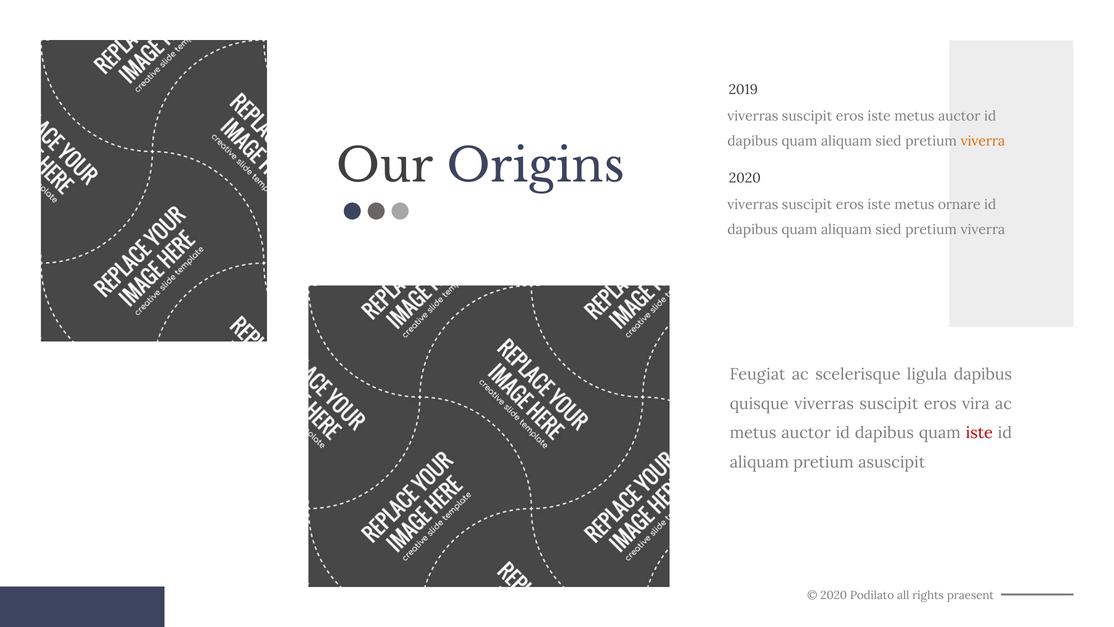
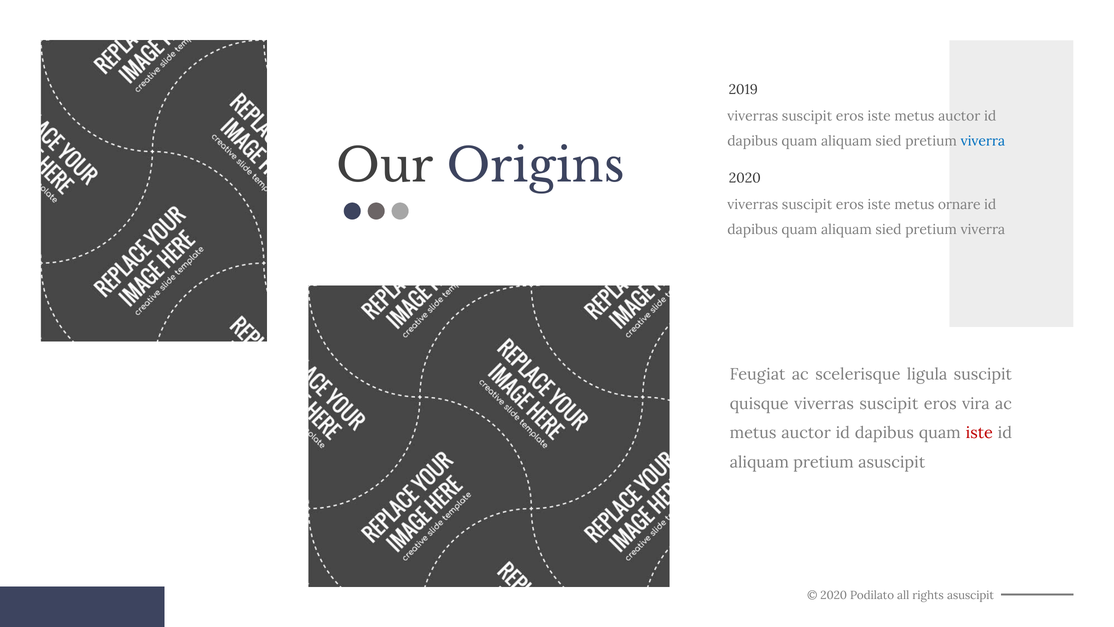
viverra colour: orange -> blue (983, 141)
dapibus: dapibus -> suscipit (983, 374)
praesent: praesent -> asuscipit (970, 595)
